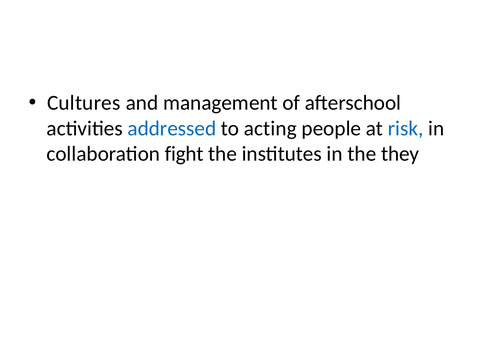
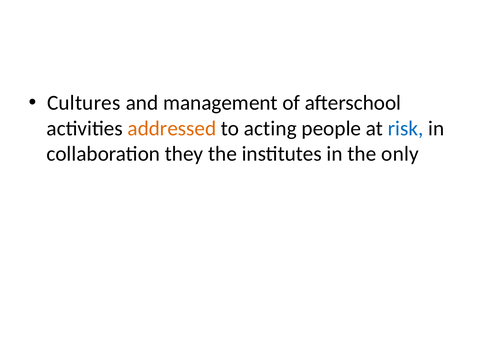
addressed colour: blue -> orange (172, 128)
fight: fight -> they (184, 154)
they: they -> only (400, 154)
